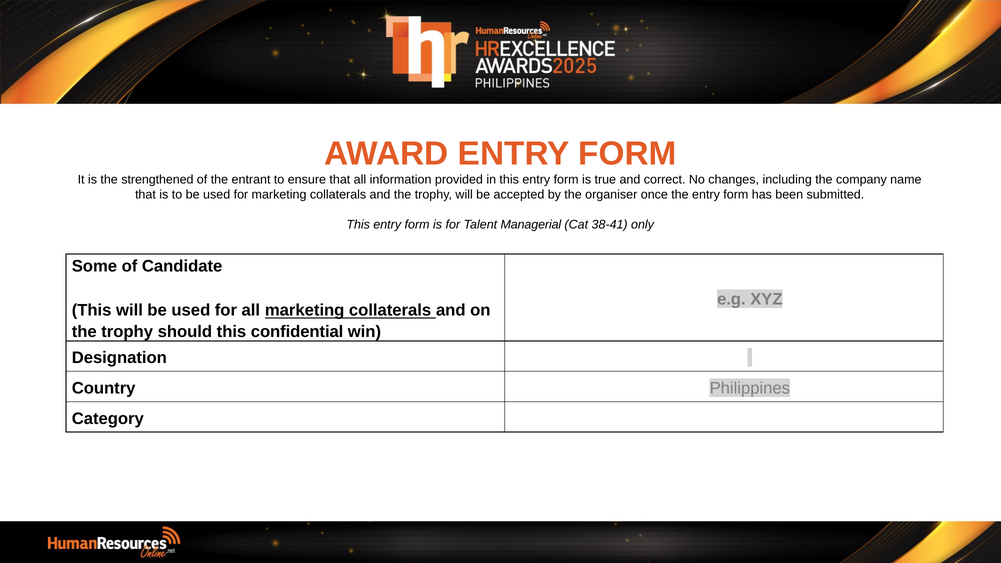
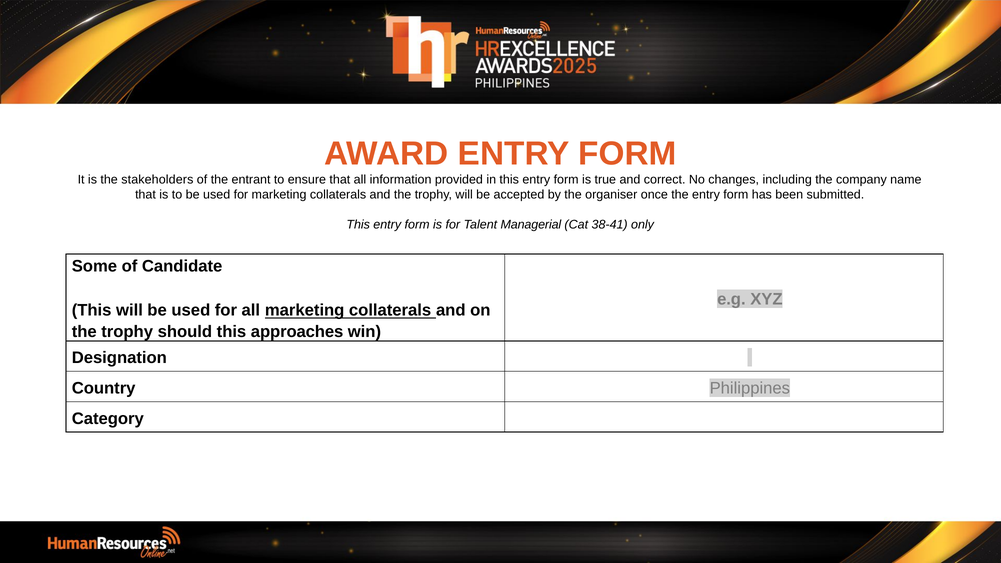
strengthened: strengthened -> stakeholders (157, 180)
confidential: confidential -> approaches (297, 332)
